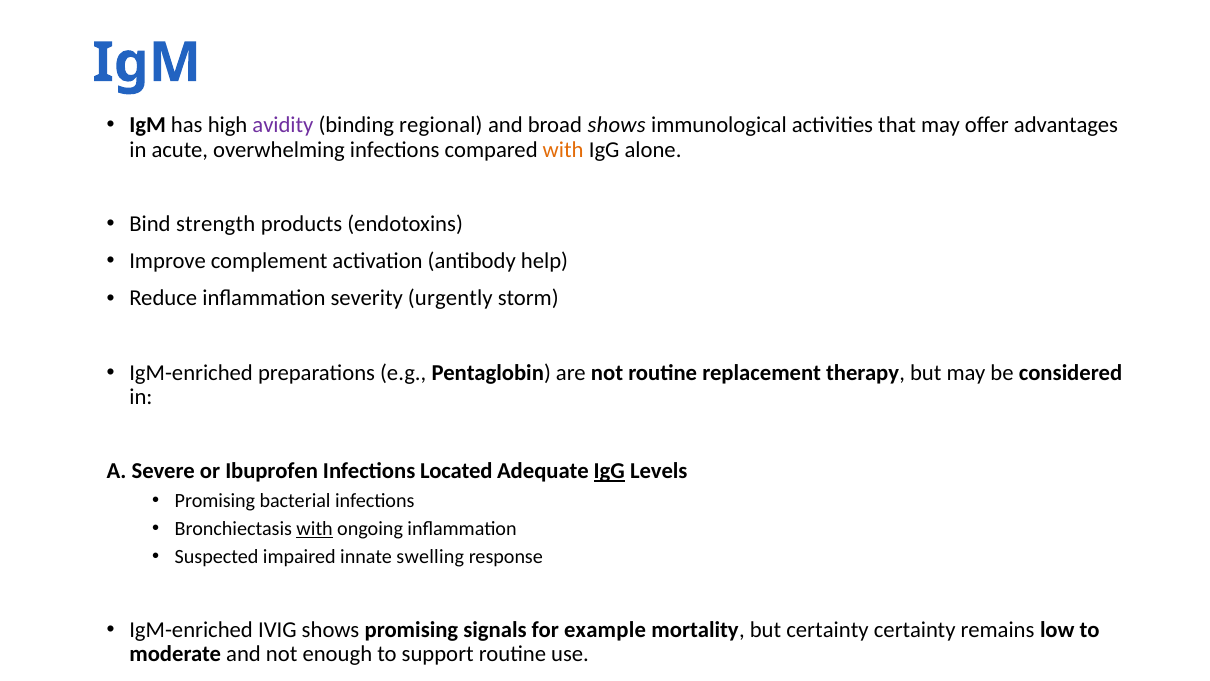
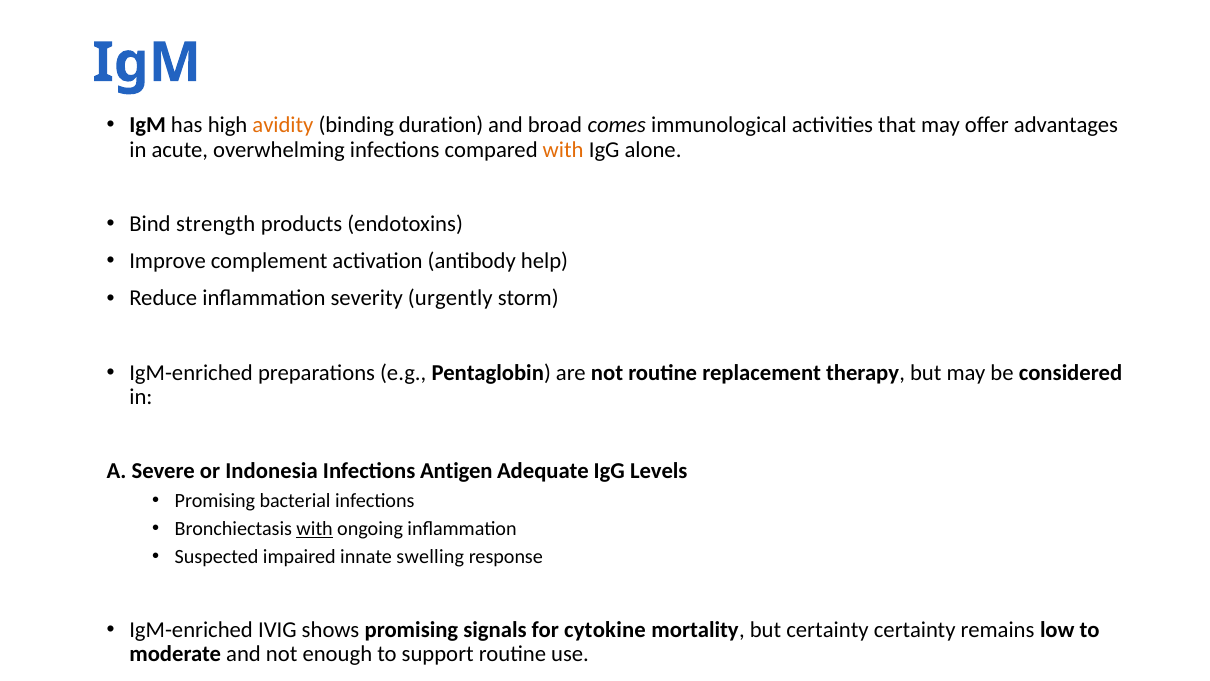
avidity colour: purple -> orange (283, 125)
regional: regional -> duration (441, 125)
broad shows: shows -> comes (617, 125)
Ibuprofen: Ibuprofen -> Indonesia (272, 471)
Located: Located -> Antigen (456, 471)
IgG underline: present -> none (609, 471)
example: example -> cytokine (605, 629)
